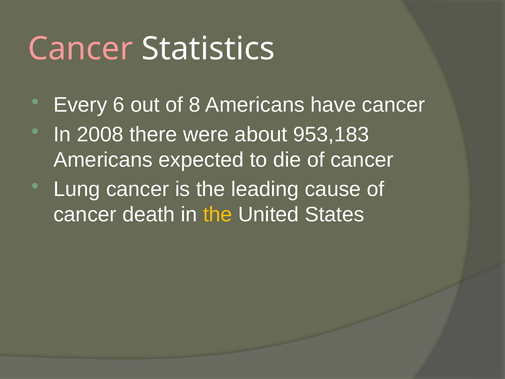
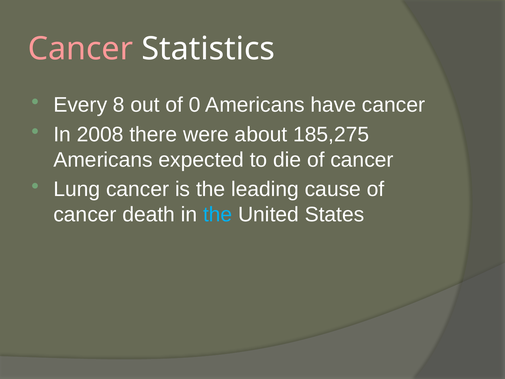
6: 6 -> 8 (119, 105)
8: 8 -> 0 (195, 105)
953,183: 953,183 -> 185,275 (331, 134)
the colour: yellow -> light blue (218, 214)
